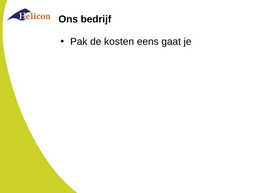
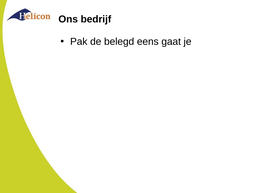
kosten: kosten -> belegd (119, 42)
